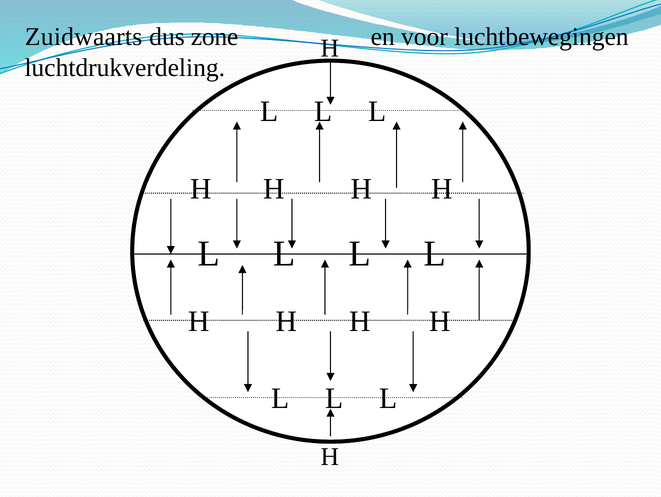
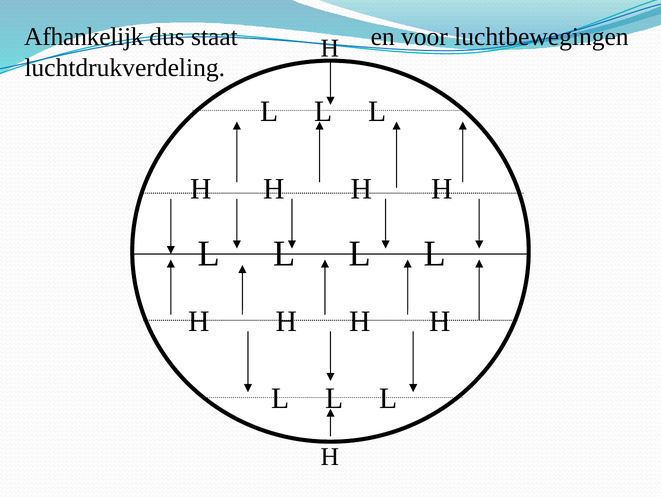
Zuidwaarts: Zuidwaarts -> Afhankelijk (84, 37)
zone: zone -> staat (214, 37)
